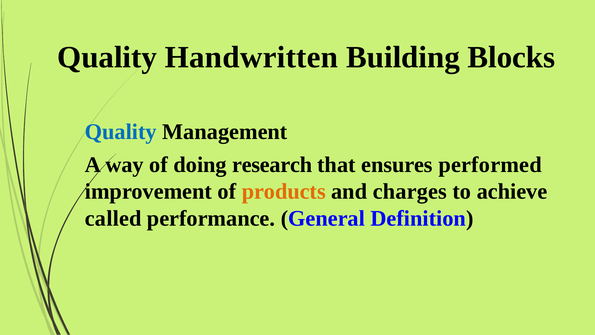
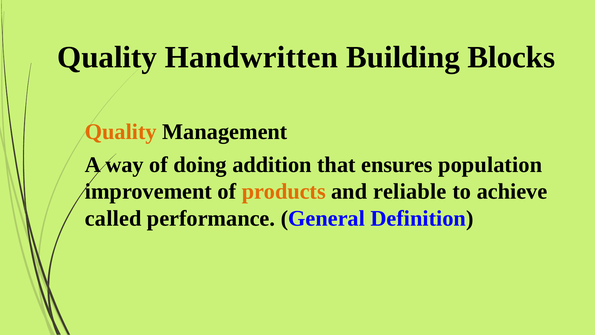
Quality colour: blue -> orange (121, 132)
research: research -> addition (272, 165)
performed: performed -> population (490, 165)
charges: charges -> reliable (410, 191)
